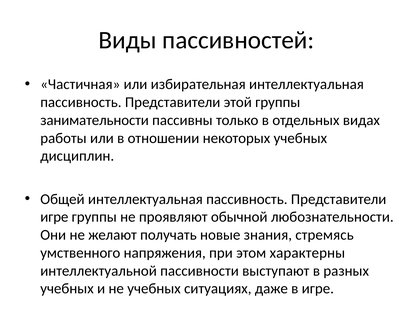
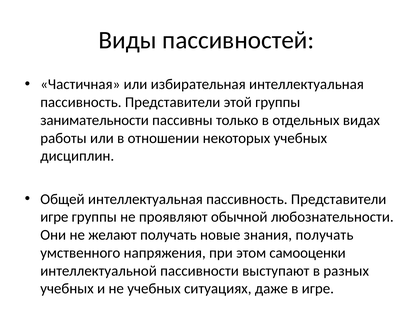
знания стремясь: стремясь -> получать (324, 235)
характерны: характерны -> самооценки (308, 253)
